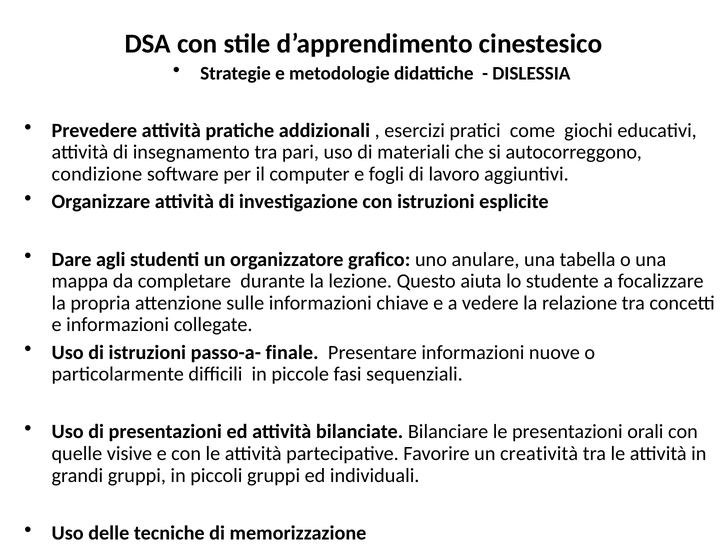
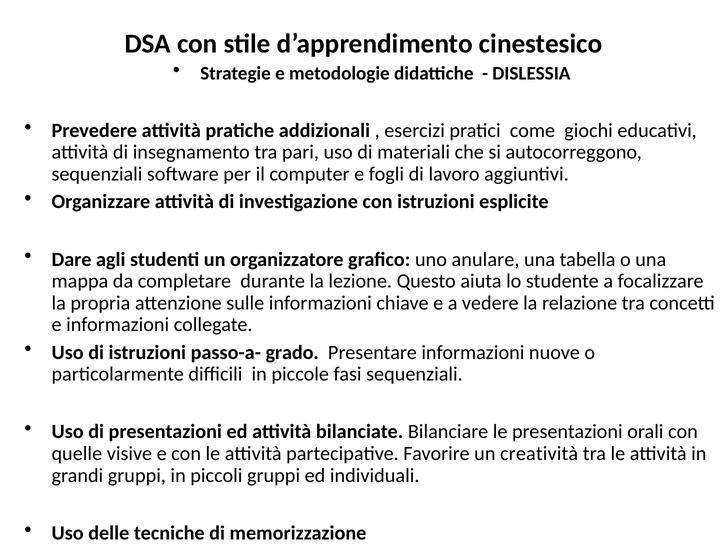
condizione: condizione -> sequenziali (97, 174)
finale: finale -> grado (292, 353)
